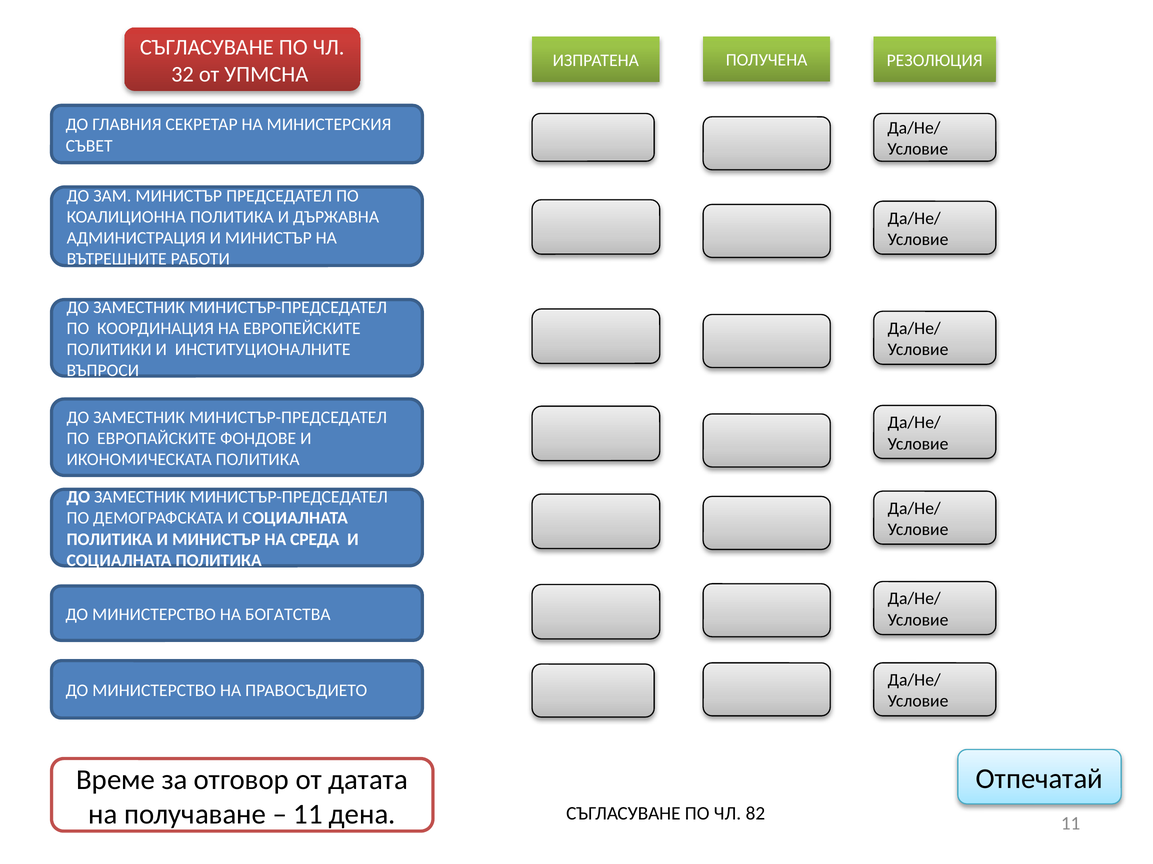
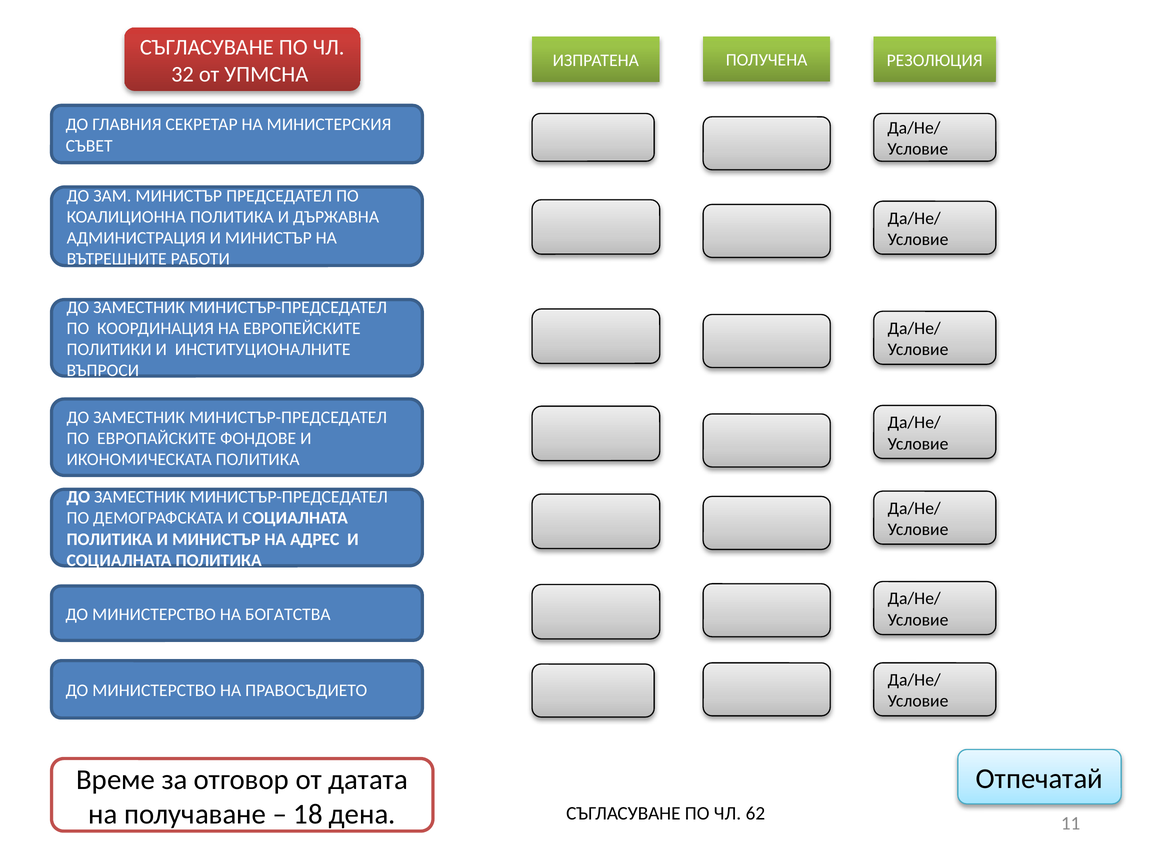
СРЕДА: СРЕДА -> АДРЕС (315, 540)
11: 11 -> 18 (308, 815)
82: 82 -> 62 (755, 814)
